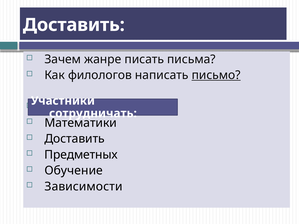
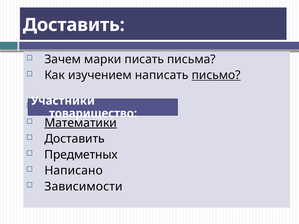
жанре: жанре -> марки (103, 59)
филологов: филологов -> изучением (100, 75)
сотрудничать: сотрудничать -> товарищество (93, 113)
Математики underline: none -> present (81, 123)
Обучение: Обучение -> Написано (74, 171)
